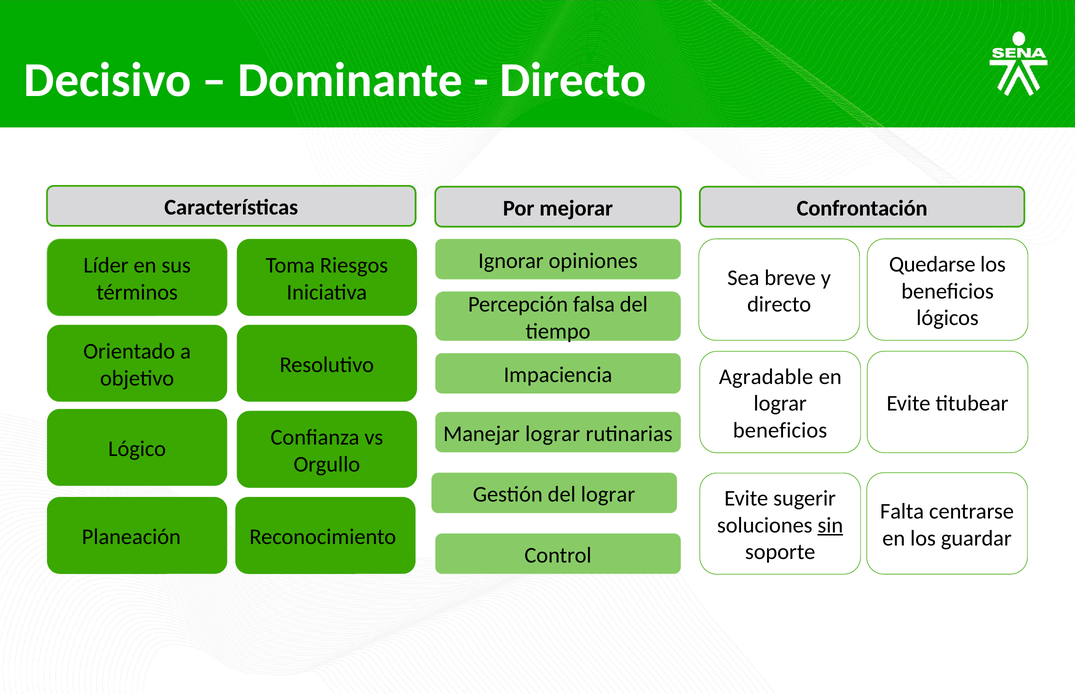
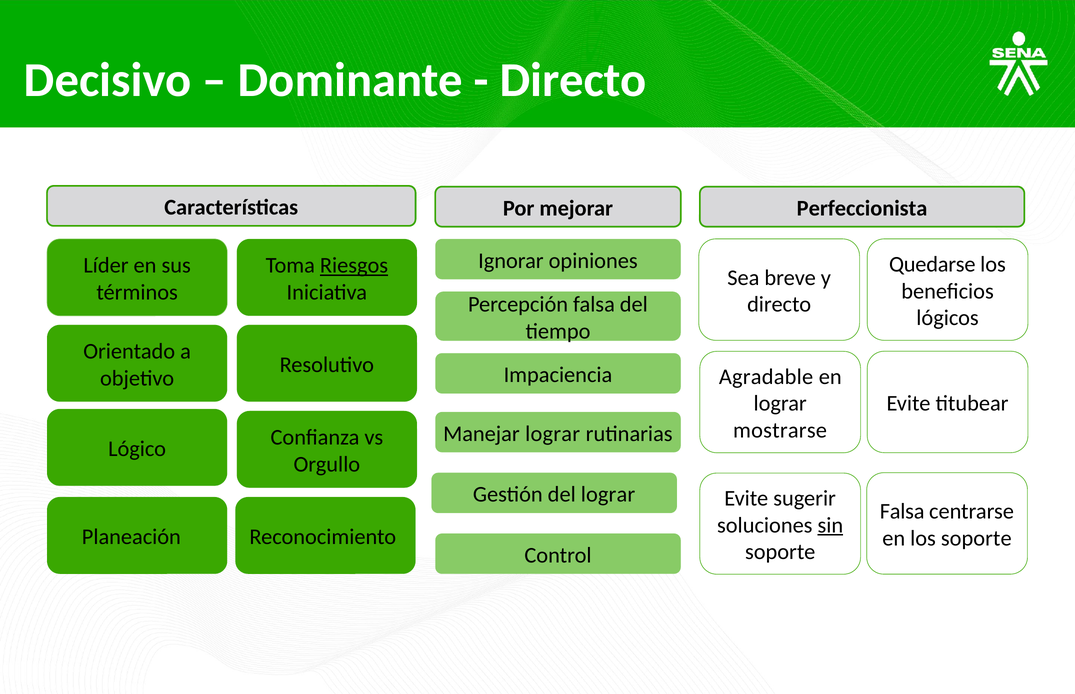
Confrontación: Confrontación -> Perfeccionista (862, 208)
Riesgos underline: none -> present (354, 266)
beneficios: beneficios -> mostrarse (780, 431)
Falta: Falta -> Falsa (902, 512)
los guardar: guardar -> soporte (976, 539)
